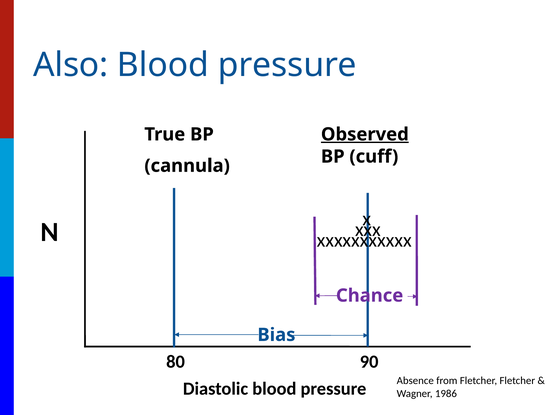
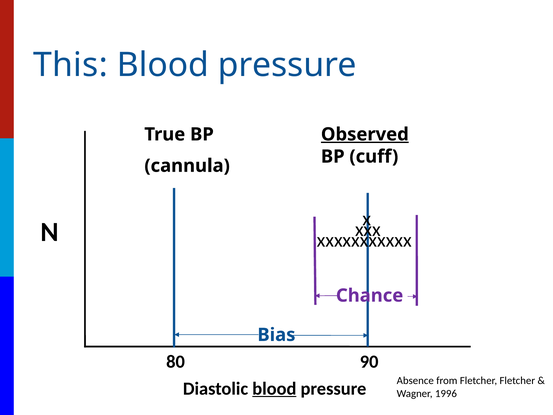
Also: Also -> This (70, 65)
blood underline: none -> present (274, 388)
1986: 1986 -> 1996 (446, 393)
